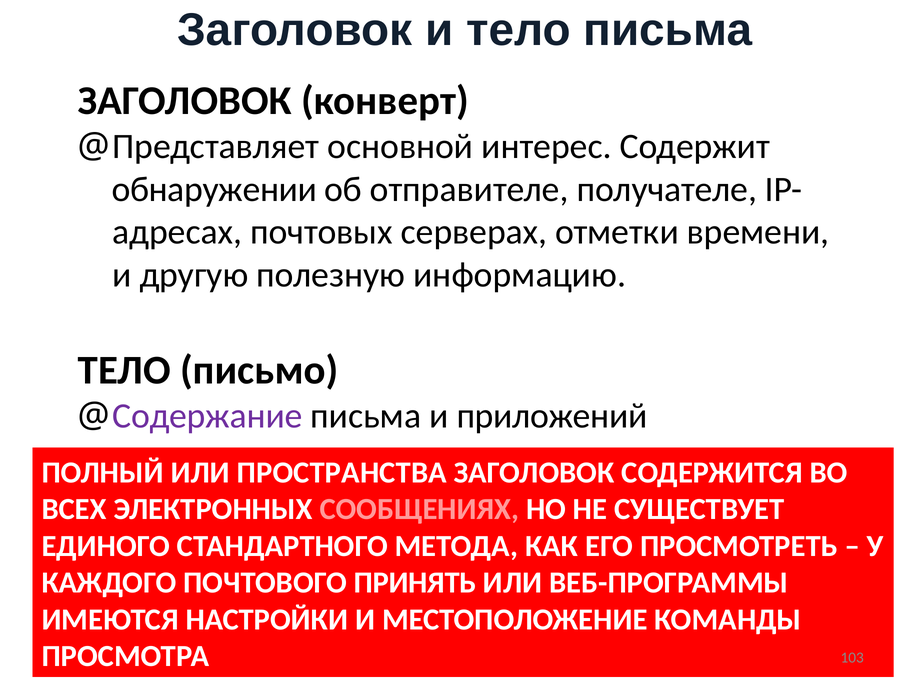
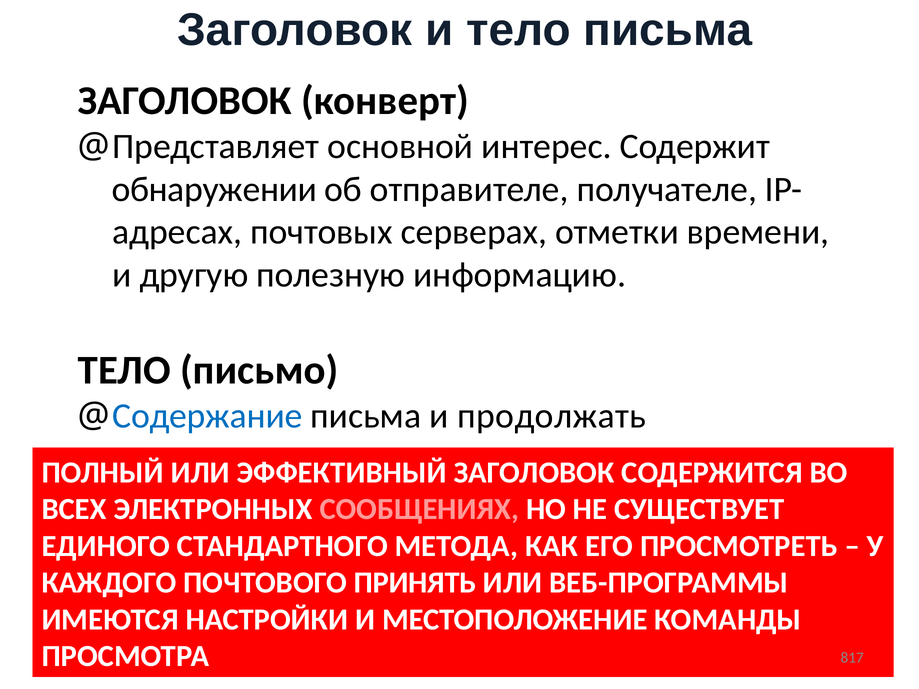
Содержание colour: purple -> blue (207, 416)
приложений: приложений -> продолжать (552, 416)
ПРОСТРАНСТВА: ПРОСТРАНСТВА -> ЭФФЕКТИВНЫЙ (342, 473)
103: 103 -> 817 (852, 658)
